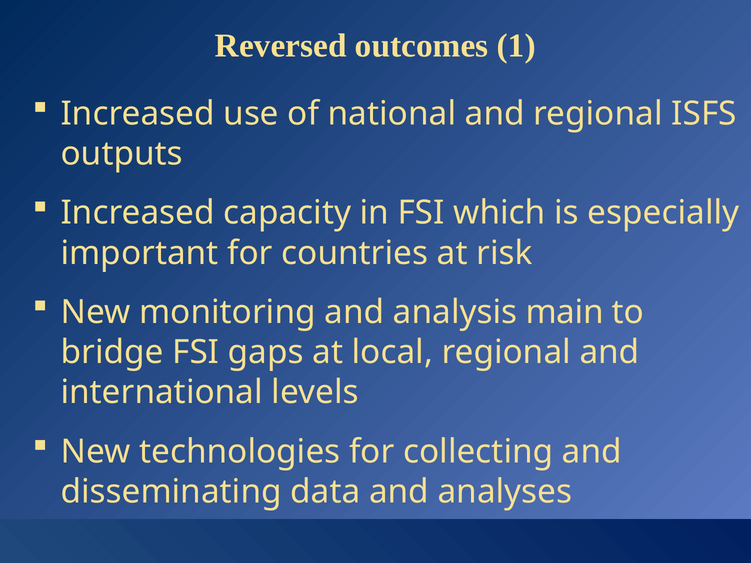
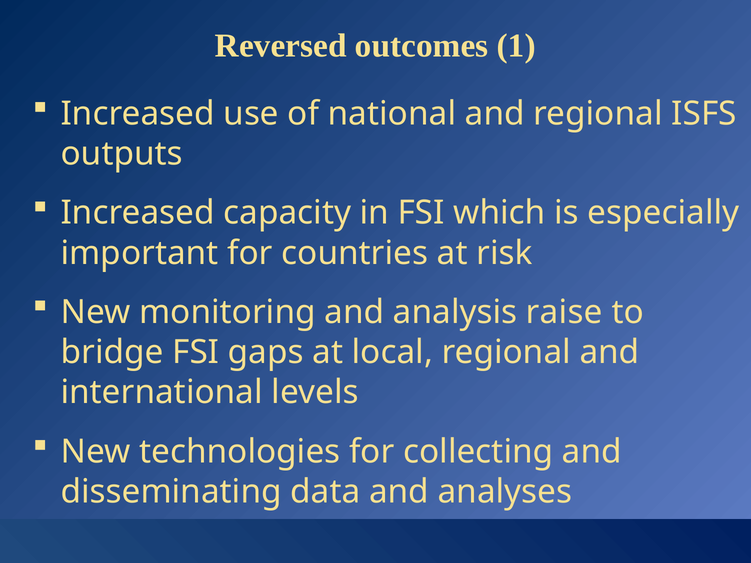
main: main -> raise (564, 312)
